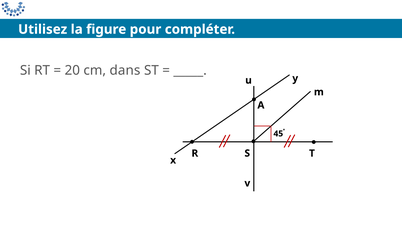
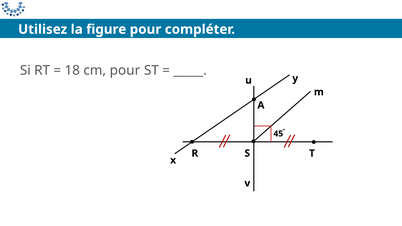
20: 20 -> 18 (72, 70)
cm dans: dans -> pour (125, 70)
